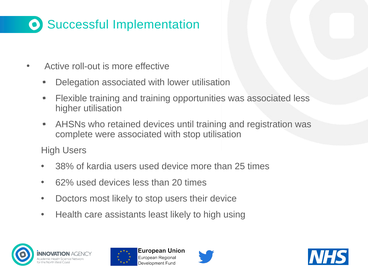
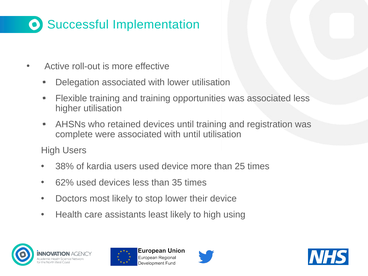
with stop: stop -> until (192, 134)
20: 20 -> 35 (177, 183)
stop users: users -> lower (176, 199)
